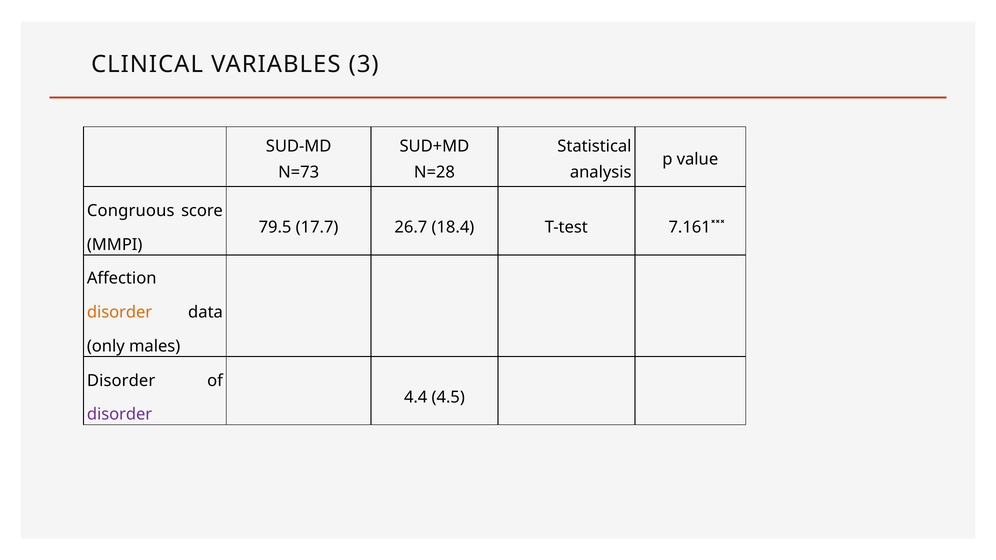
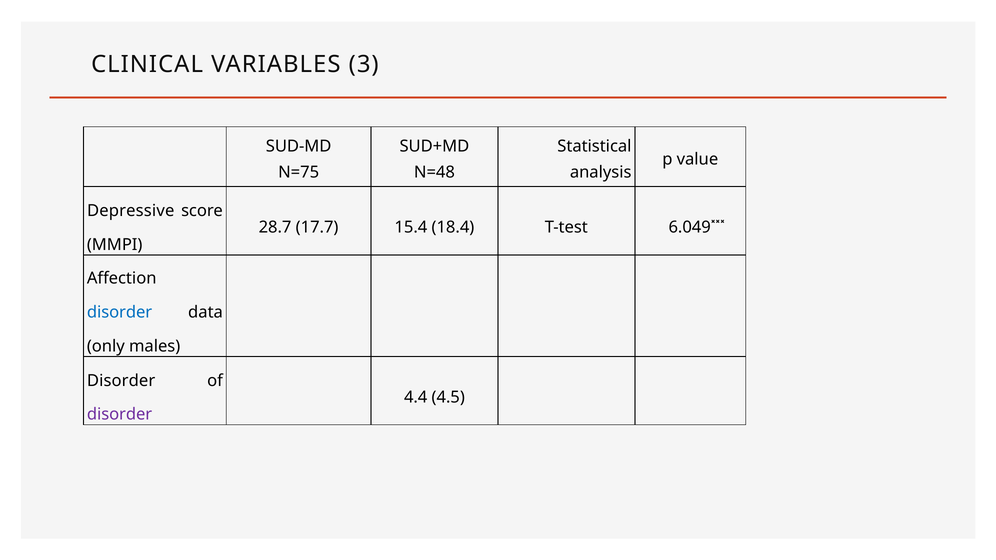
N=73: N=73 -> N=75 (299, 172)
N=28: N=28 -> N=48 (434, 172)
Congruous: Congruous -> Depressive (131, 211)
79.5: 79.5 -> 28.7 (275, 228)
26.7: 26.7 -> 15.4 (411, 228)
7.161˟˟˟: 7.161˟˟˟ -> 6.049˟˟˟ (697, 228)
disorder colour: orange -> blue (120, 312)
